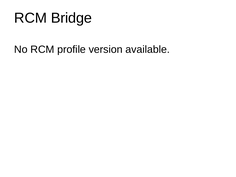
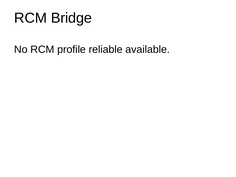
version: version -> reliable (106, 49)
